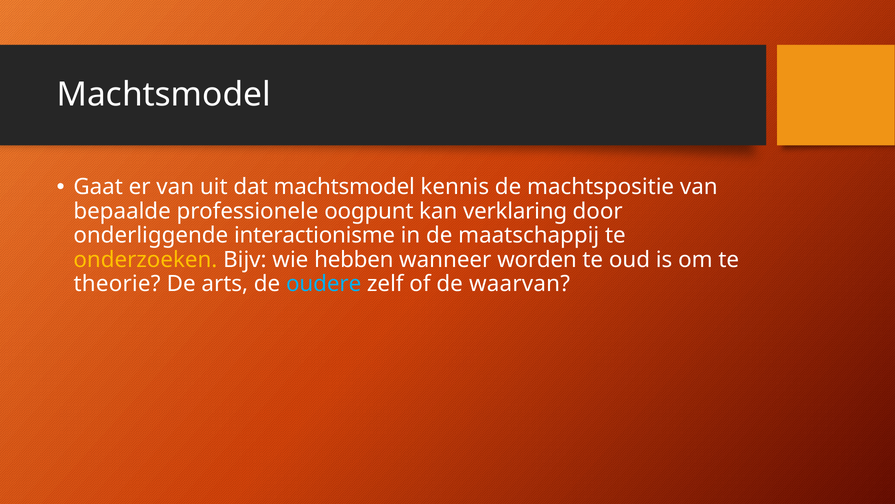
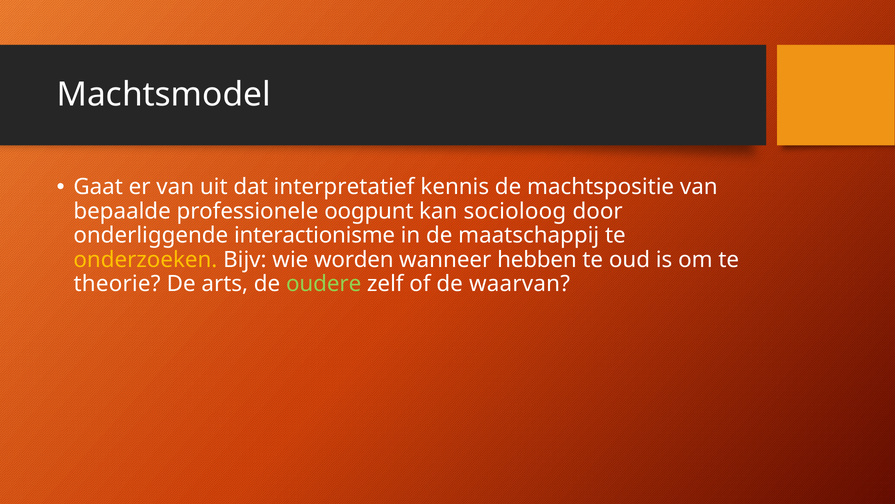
dat machtsmodel: machtsmodel -> interpretatief (344, 187)
verklaring: verklaring -> socioloog (515, 211)
hebben: hebben -> worden (354, 259)
worden: worden -> hebben (537, 259)
oudere colour: light blue -> light green (324, 283)
